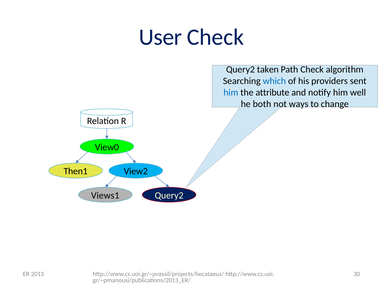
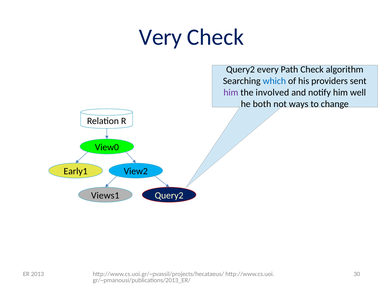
User: User -> Very (160, 37)
taken: taken -> every (268, 70)
him colour: blue -> purple (231, 93)
attribute: attribute -> involved (272, 93)
Then1: Then1 -> Early1 (76, 171)
